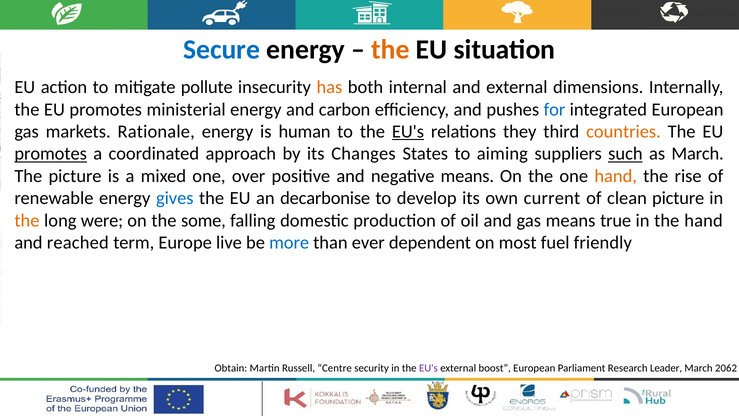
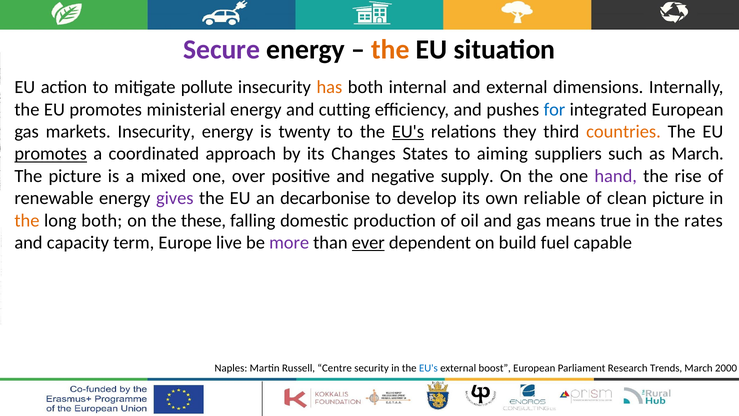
Secure colour: blue -> purple (222, 50)
carbon: carbon -> cutting (345, 109)
markets Rationale: Rationale -> Insecurity (156, 132)
human: human -> twenty (305, 132)
such underline: present -> none (625, 154)
negative means: means -> supply (467, 176)
hand colour: orange -> purple (616, 176)
gives colour: blue -> purple (175, 198)
current: current -> reliable (552, 198)
long were: were -> both (102, 220)
some: some -> these (203, 220)
the hand: hand -> rates (704, 220)
reached: reached -> capacity (78, 242)
more colour: blue -> purple (289, 242)
ever underline: none -> present (368, 242)
most: most -> build (518, 242)
friendly: friendly -> capable (603, 242)
Obtain: Obtain -> Naples (231, 368)
EU's colour: purple -> blue (428, 368)
Leader: Leader -> Trends (666, 368)
2062: 2062 -> 2000 (726, 368)
